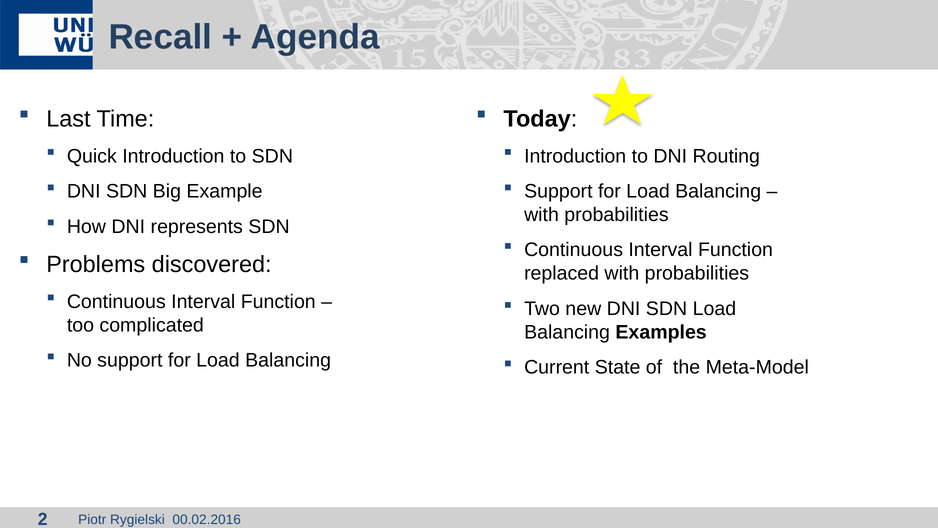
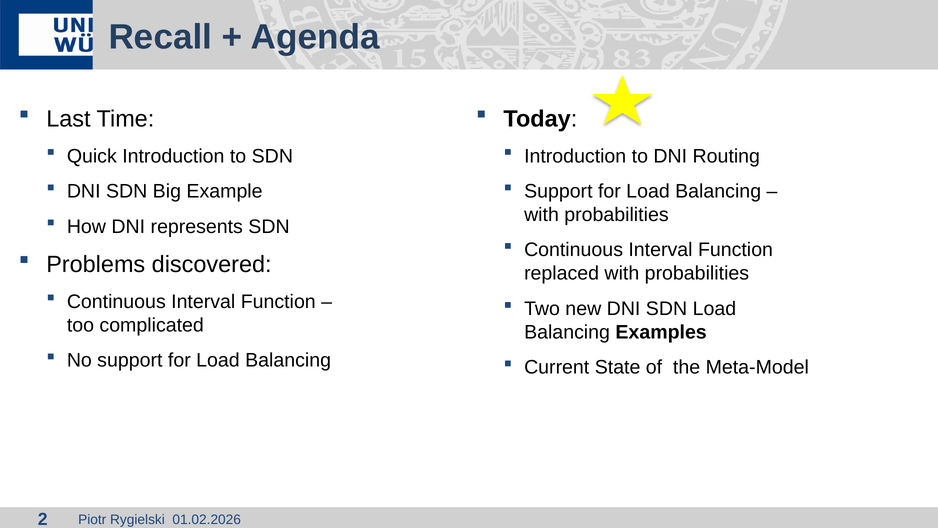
00.02.2016: 00.02.2016 -> 01.02.2026 (207, 519)
